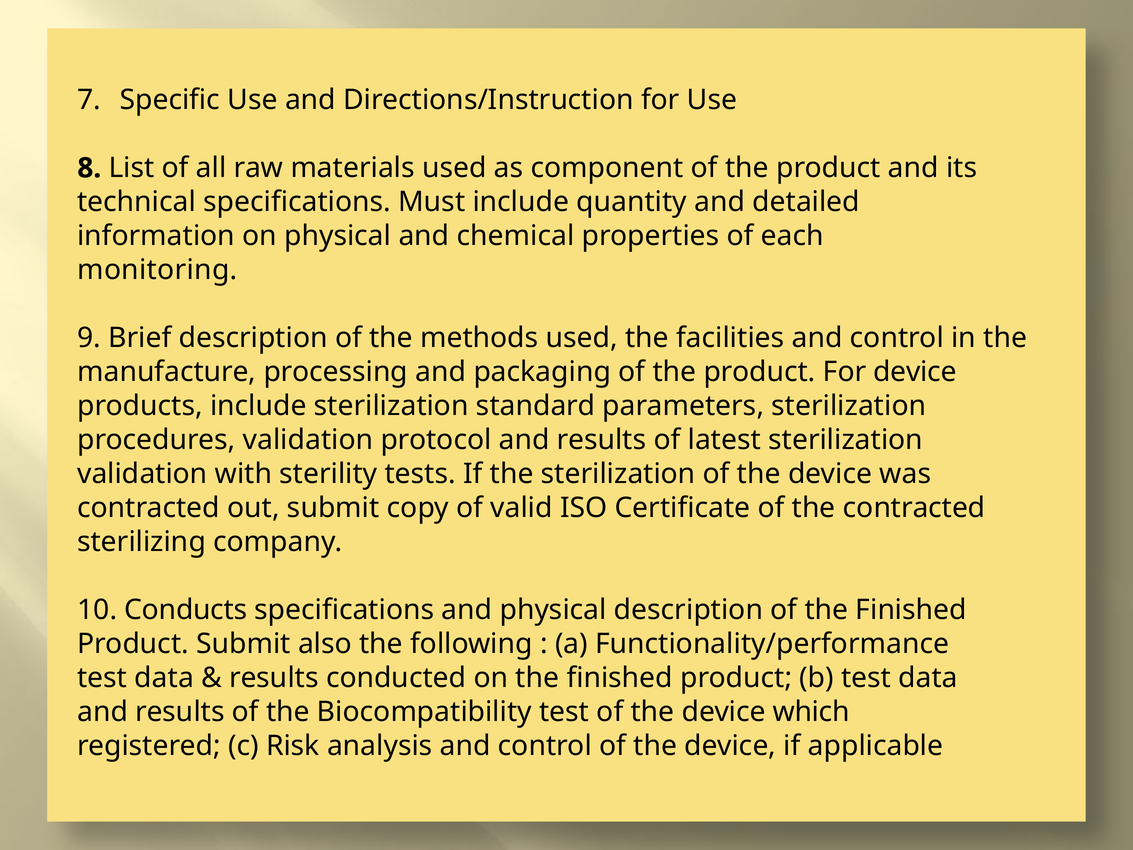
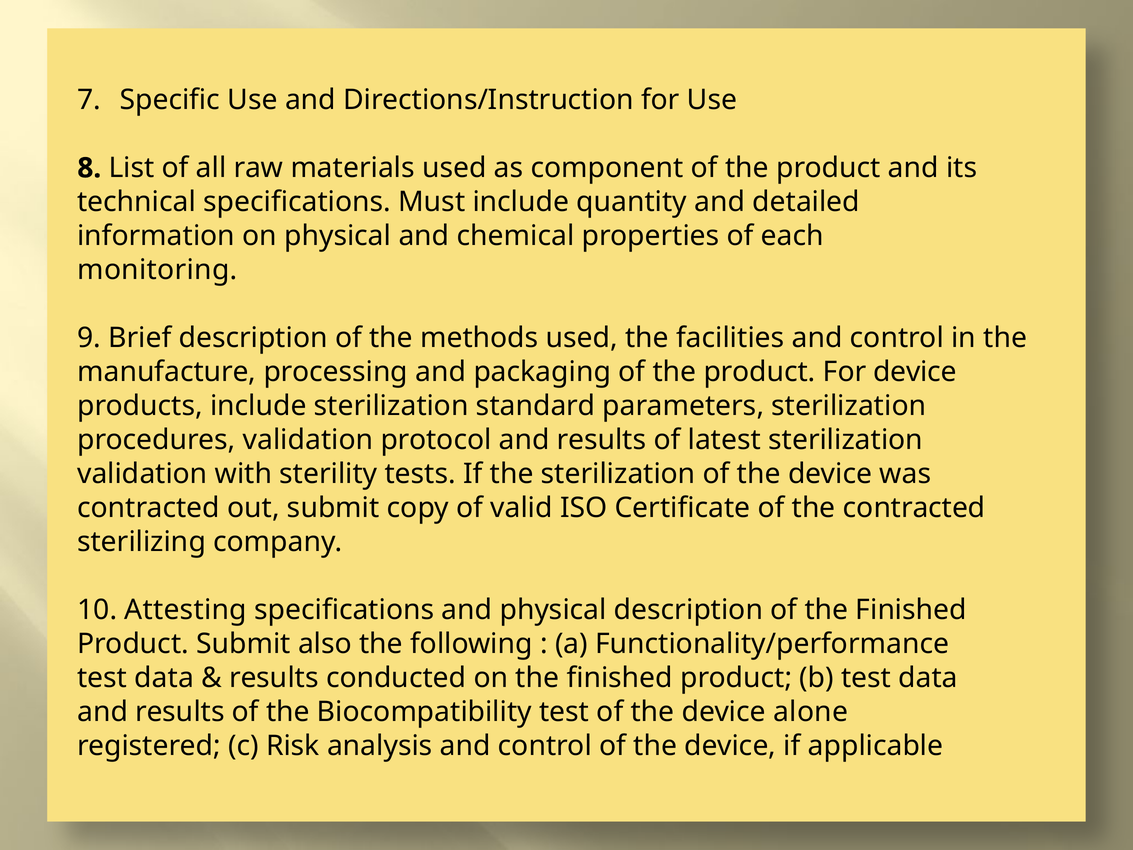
Conducts: Conducts -> Attesting (186, 610)
which: which -> alone (811, 712)
